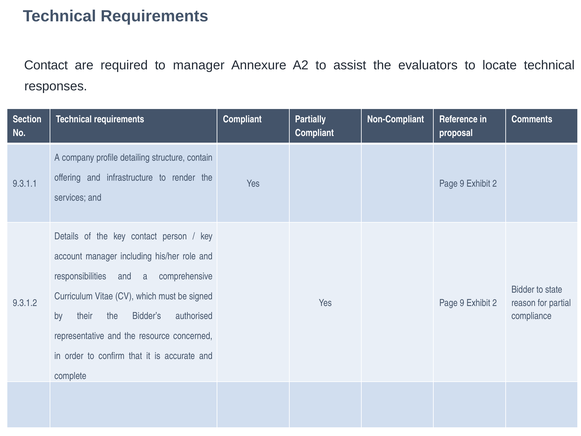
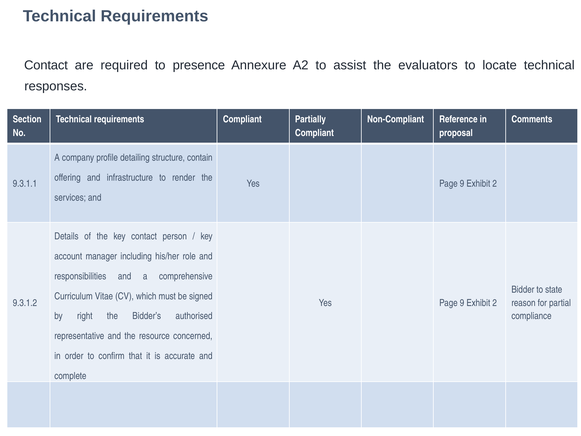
to manager: manager -> presence (199, 65)
their: their -> right (85, 316)
